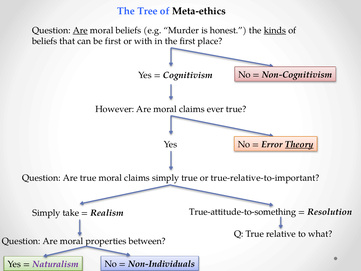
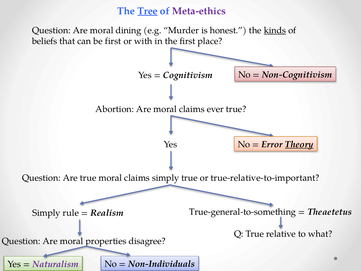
Tree underline: none -> present (148, 11)
Meta-ethics colour: black -> purple (199, 11)
Are underline: present -> none (80, 30)
moral beliefs: beliefs -> dining (129, 30)
However: However -> Abortion (115, 109)
take: take -> rule (71, 213)
True-attitude-to-something: True-attitude-to-something -> True-general-to-something (243, 212)
Resolution: Resolution -> Theaetetus (330, 212)
between: between -> disagree (147, 241)
